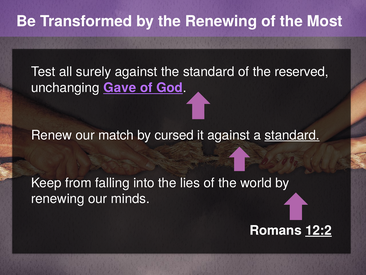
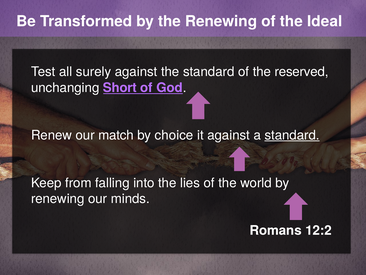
Most: Most -> Ideal (325, 21)
Gave: Gave -> Short (120, 87)
cursed: cursed -> choice (174, 135)
12:2 underline: present -> none (319, 230)
